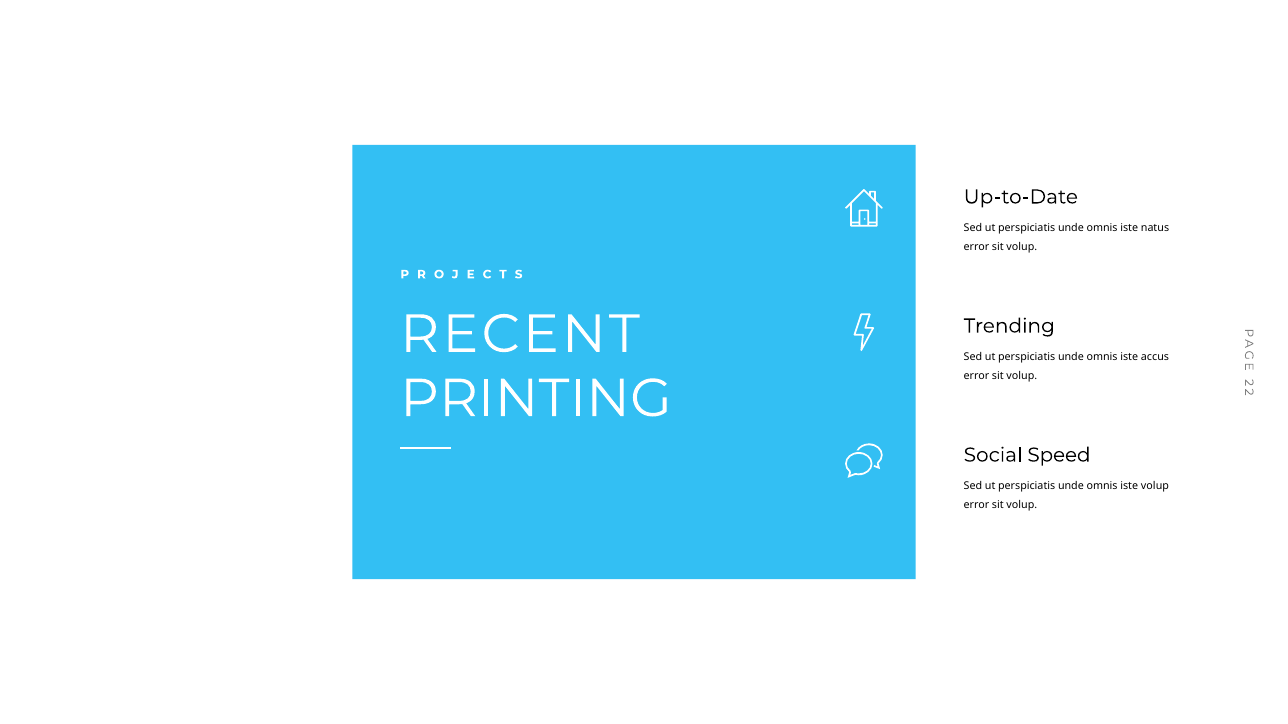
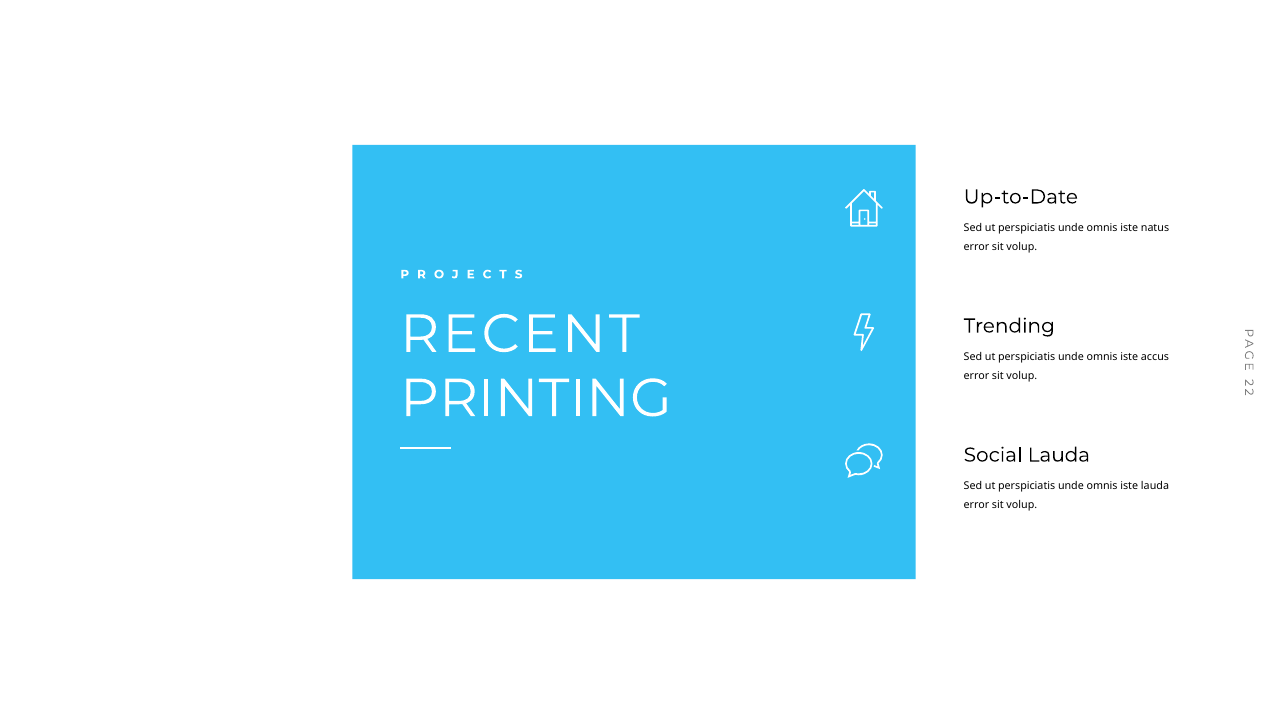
Social Speed: Speed -> Lauda (1059, 455)
iste volup: volup -> lauda (1155, 486)
